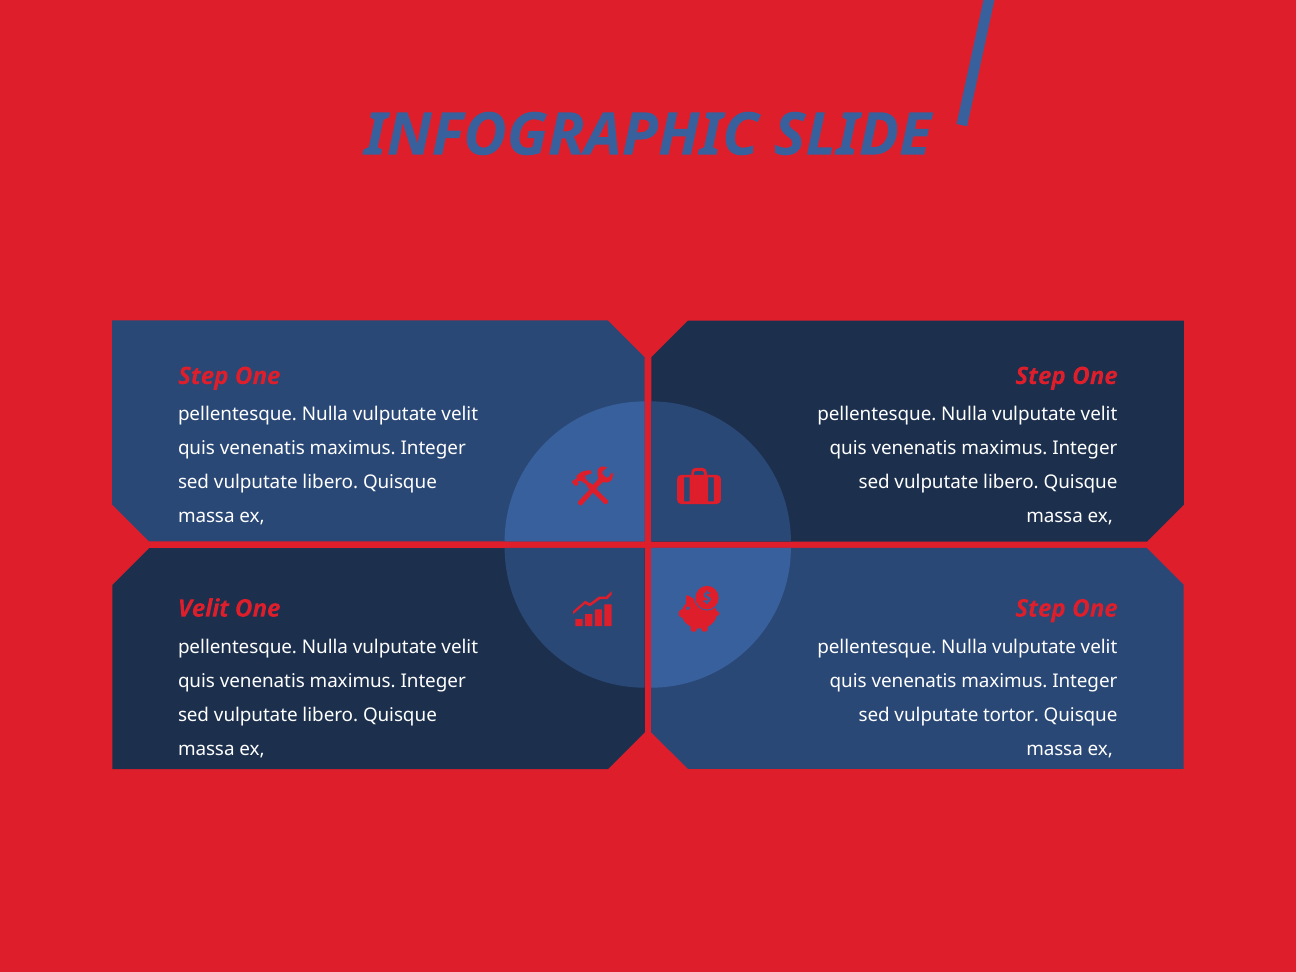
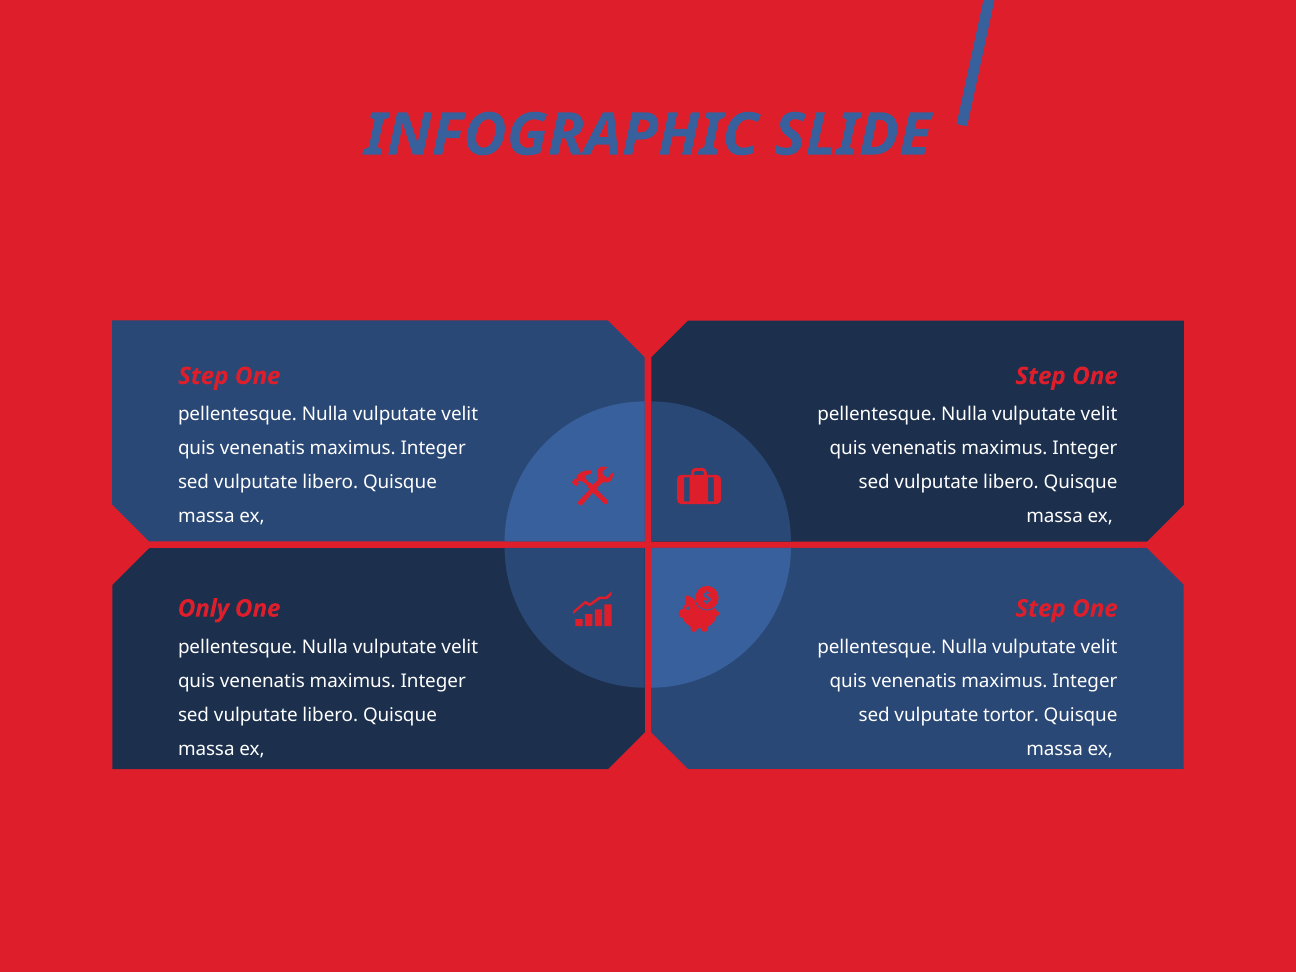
Velit: Velit -> Only (203, 609)
